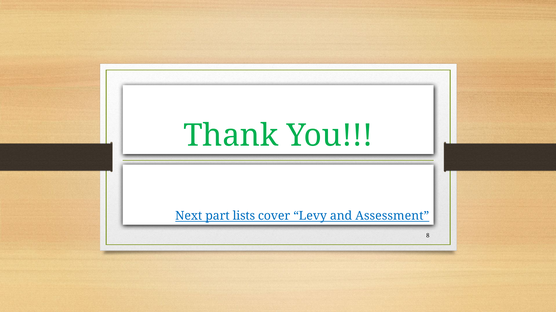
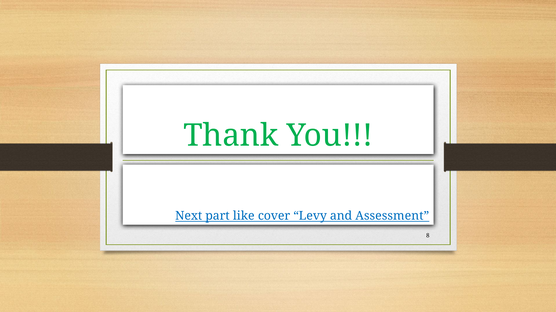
lists: lists -> like (244, 216)
